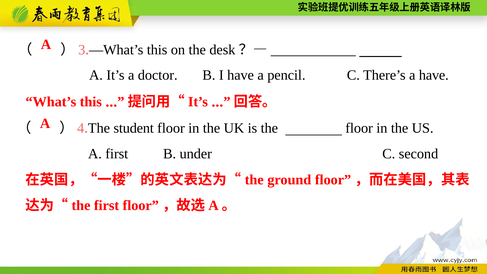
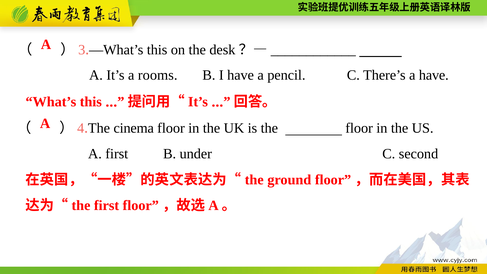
doctor: doctor -> rooms (158, 75)
student: student -> cinema (134, 128)
